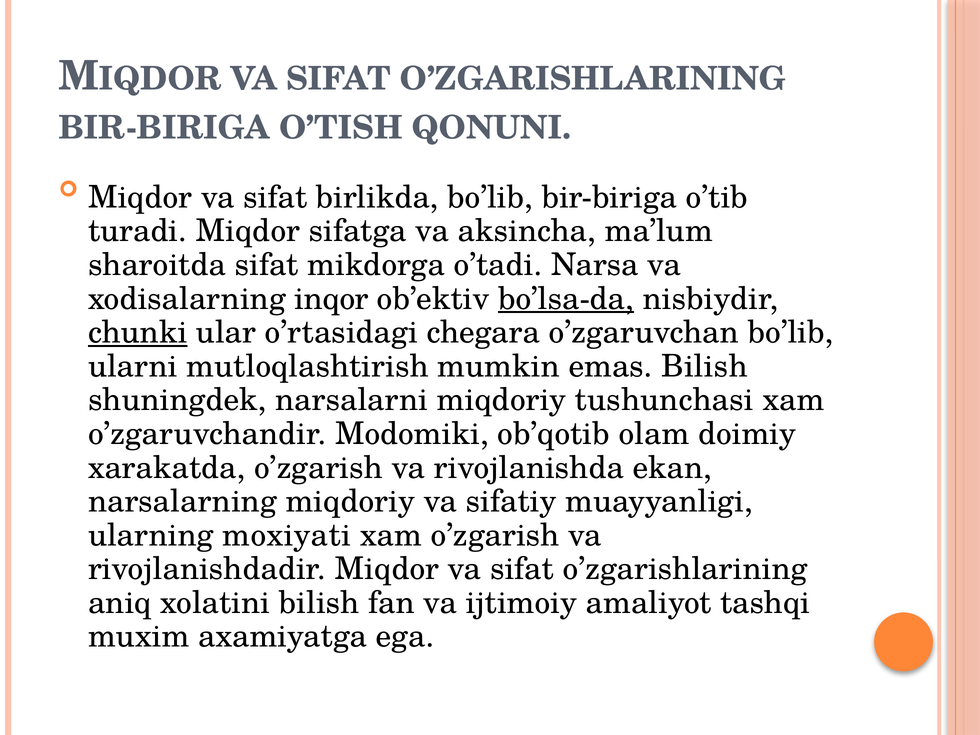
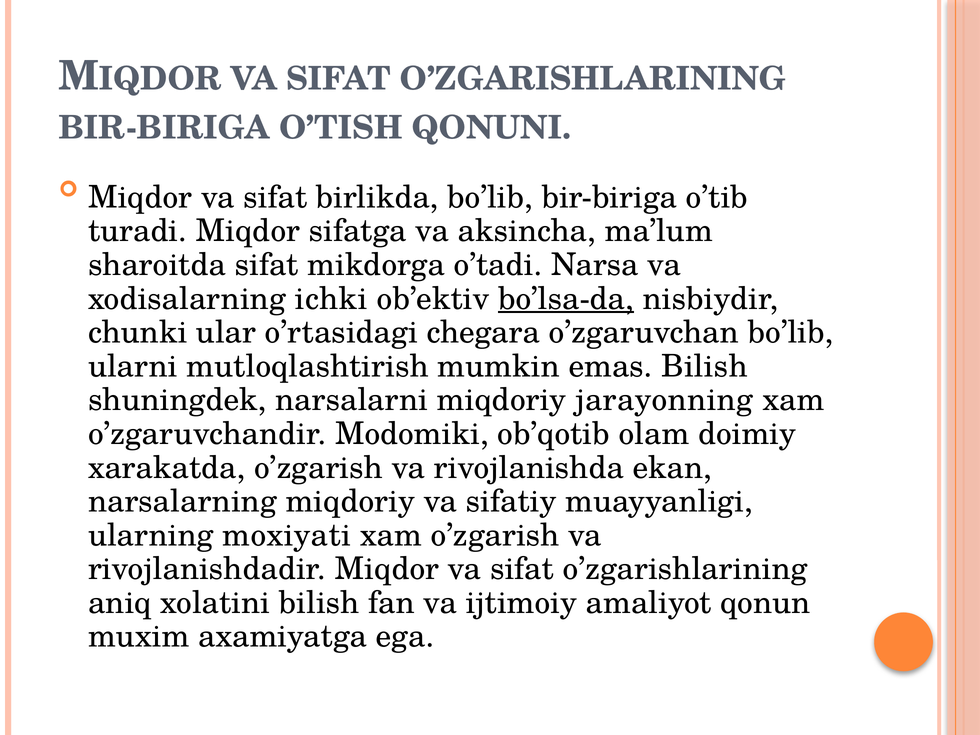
inqor: inqor -> ichki (331, 299)
chunki underline: present -> none (138, 332)
tushunchasi: tushunchasi -> jarayonning (664, 400)
tashqi: tashqi -> qonun (765, 603)
